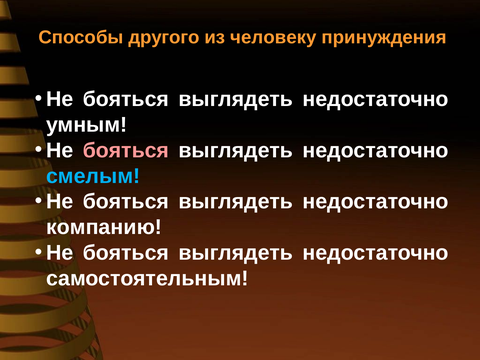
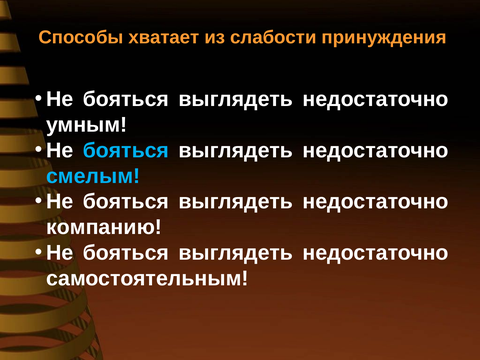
другого: другого -> хватает (164, 37)
человеку: человеку -> слабости (273, 37)
бояться colour: pink -> light blue (126, 150)
